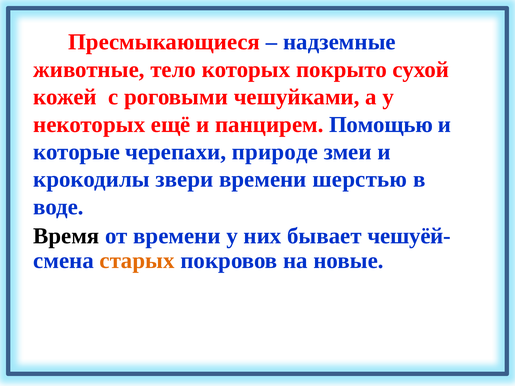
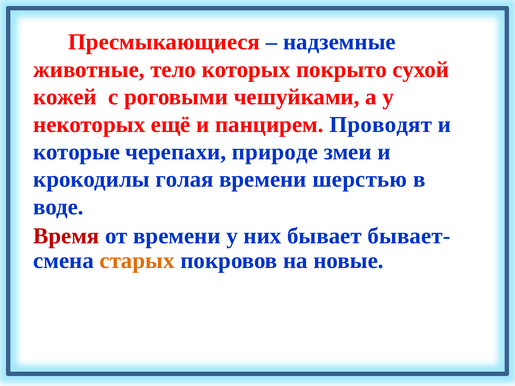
Помощью: Помощью -> Проводят (381, 125)
звери: звери -> голая (185, 180)
Время colour: black -> red (66, 236)
чешуёй-: чешуёй- -> бывает- (409, 236)
